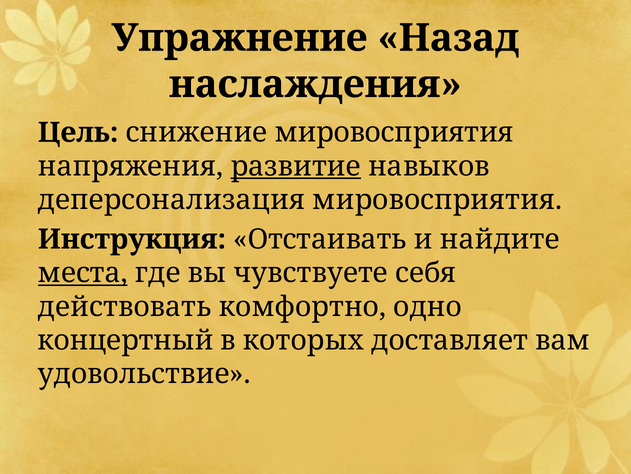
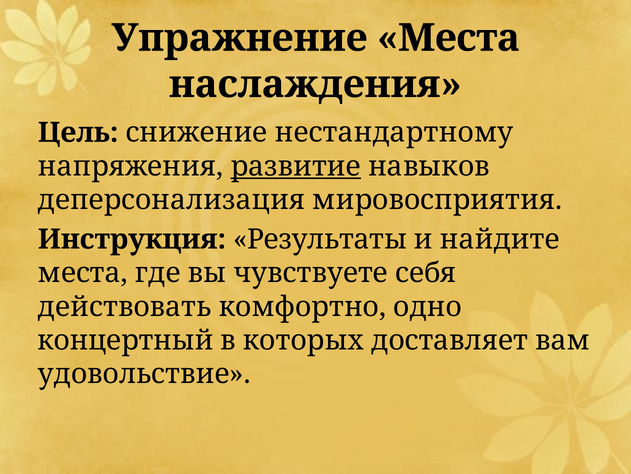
Упражнение Назад: Назад -> Места (449, 38)
снижение мировосприятия: мировосприятия -> нестандартному (394, 132)
Отстаивать: Отстаивать -> Результаты (320, 239)
места underline: present -> none (83, 273)
